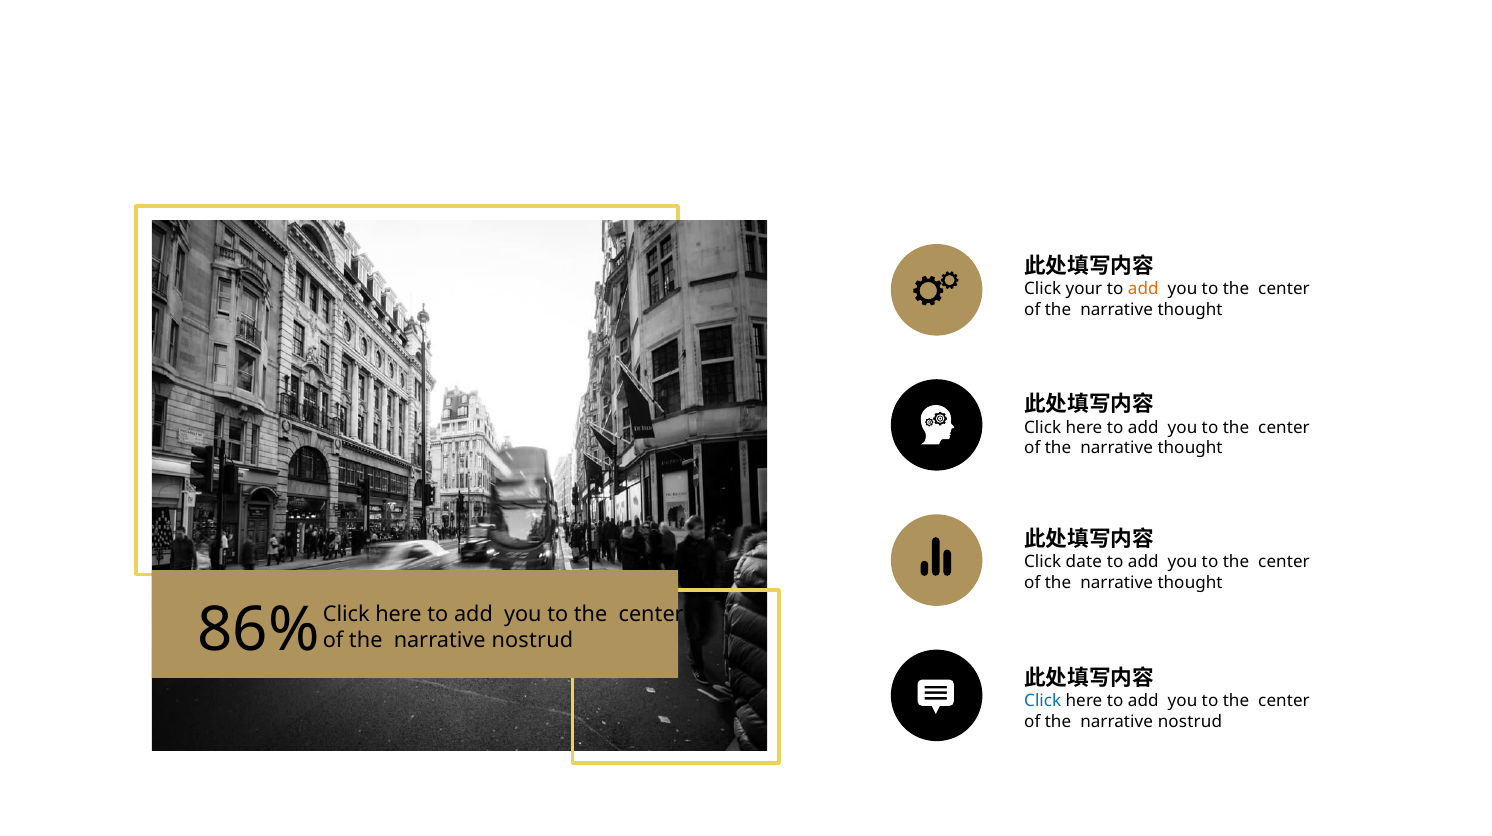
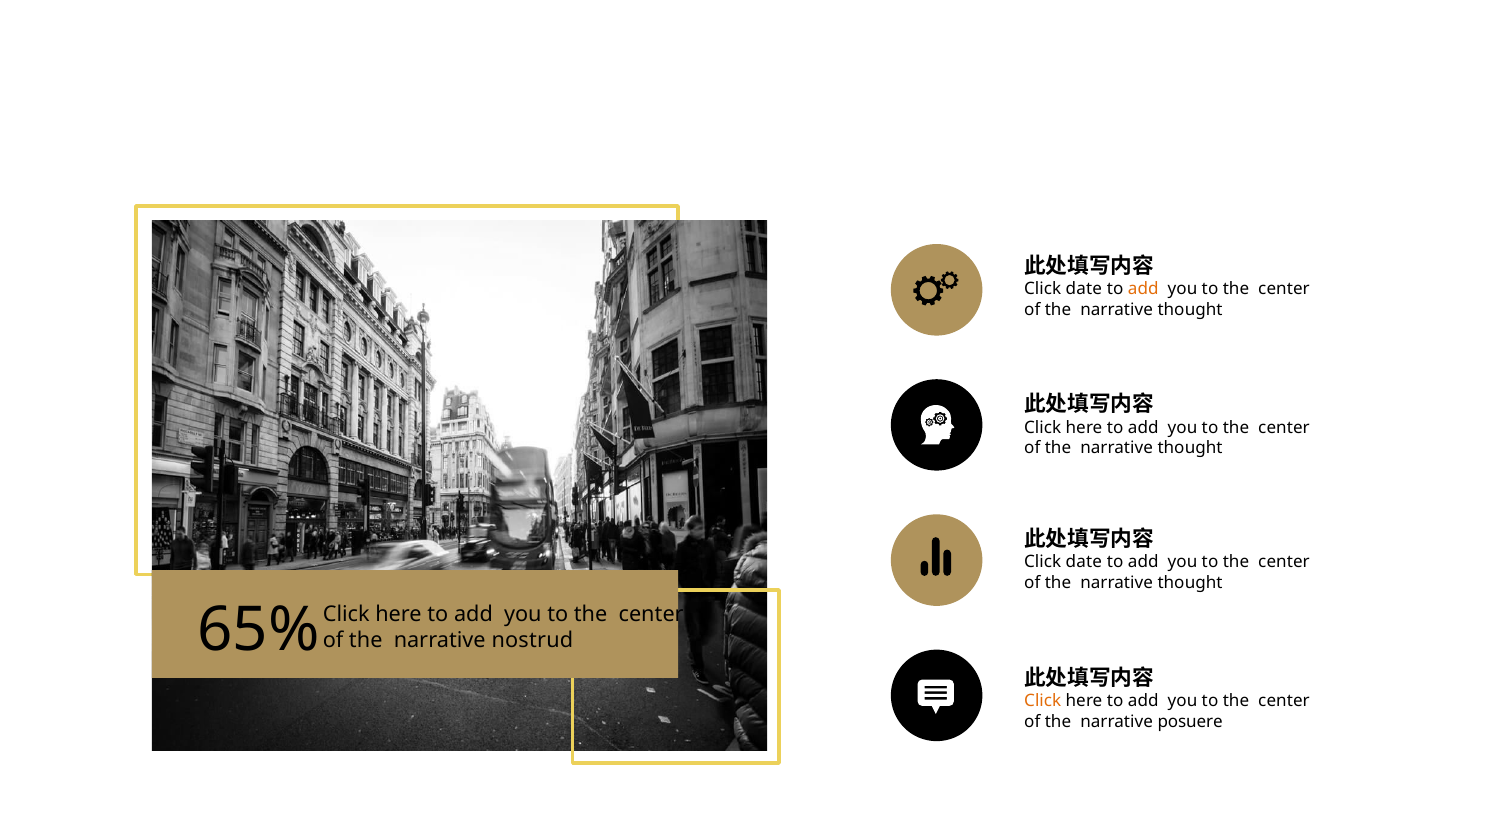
your: your -> date (1084, 289)
86%: 86% -> 65% (258, 630)
Click colour: blue -> orange (1043, 701)
nostrud: nostrud -> posuere (1190, 721)
